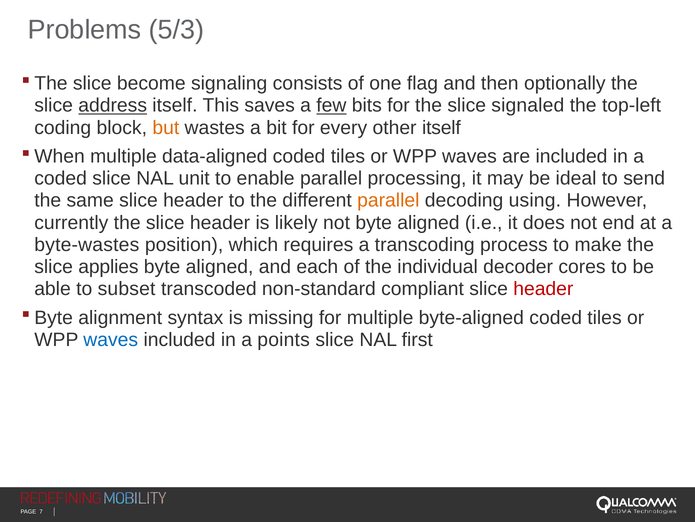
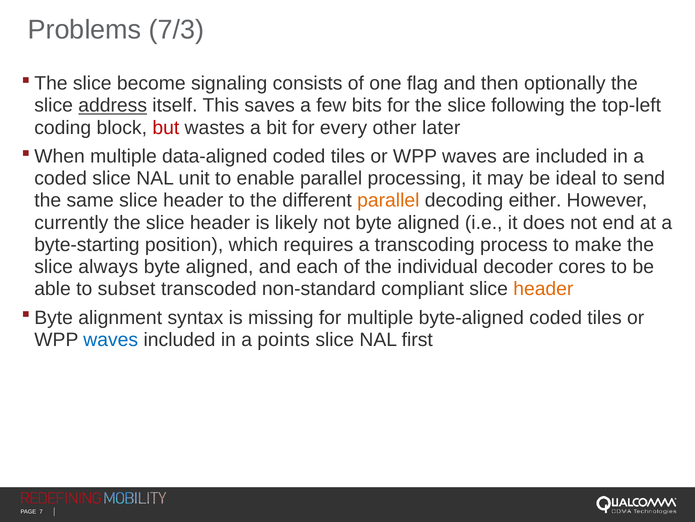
5/3: 5/3 -> 7/3 (177, 30)
few underline: present -> none (331, 105)
signaled: signaled -> following (528, 105)
but colour: orange -> red (166, 127)
other itself: itself -> later (441, 127)
using: using -> either (535, 200)
byte-wastes: byte-wastes -> byte-starting (87, 244)
applies: applies -> always (108, 266)
header colour: red -> orange (543, 288)
